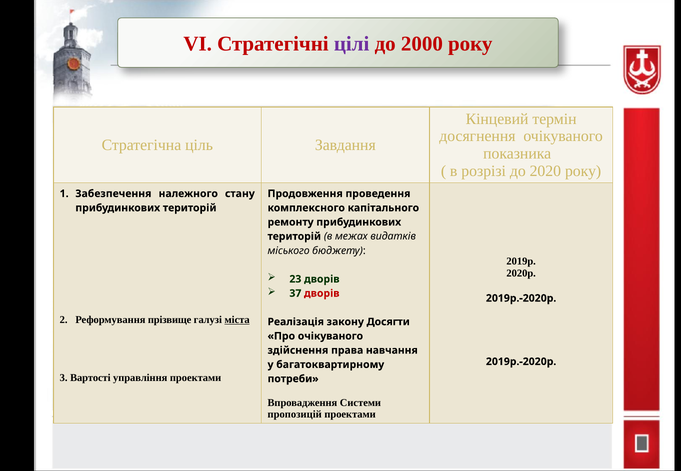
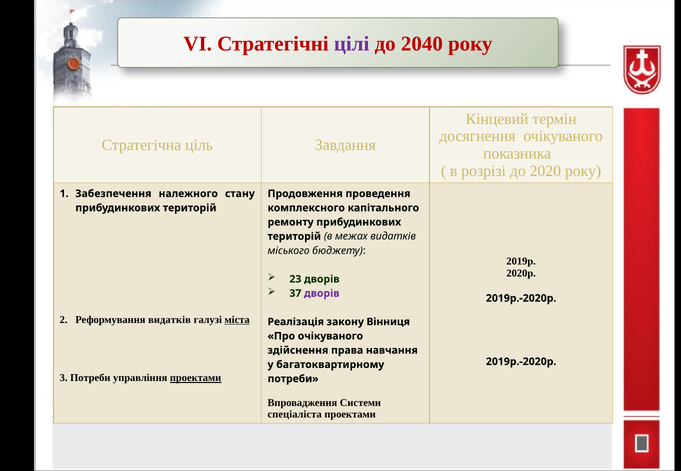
2000: 2000 -> 2040 (422, 44)
дворів colour: red -> purple (322, 294)
Реформування прізвище: прізвище -> видатків (170, 320)
Досягти: Досягти -> Вінниця (388, 322)
3 Вартості: Вартості -> Потреби (90, 378)
проектами underline: none -> present (196, 378)
пропозицій: пропозицій -> спеціаліста (295, 415)
